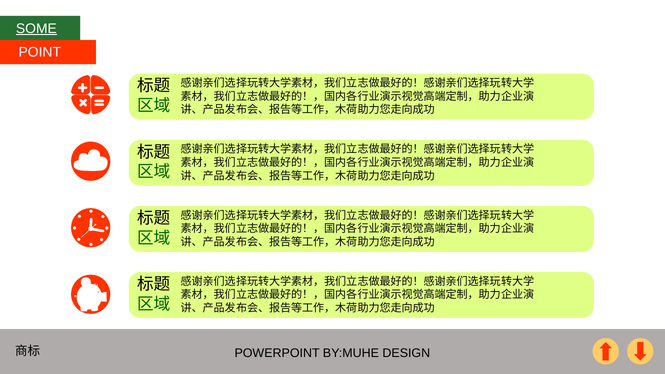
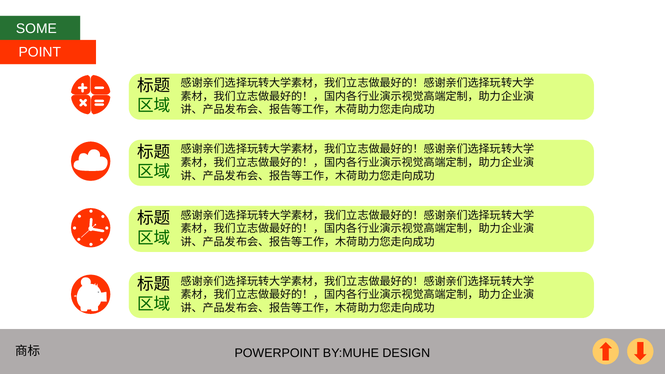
SOME underline: present -> none (36, 29)
